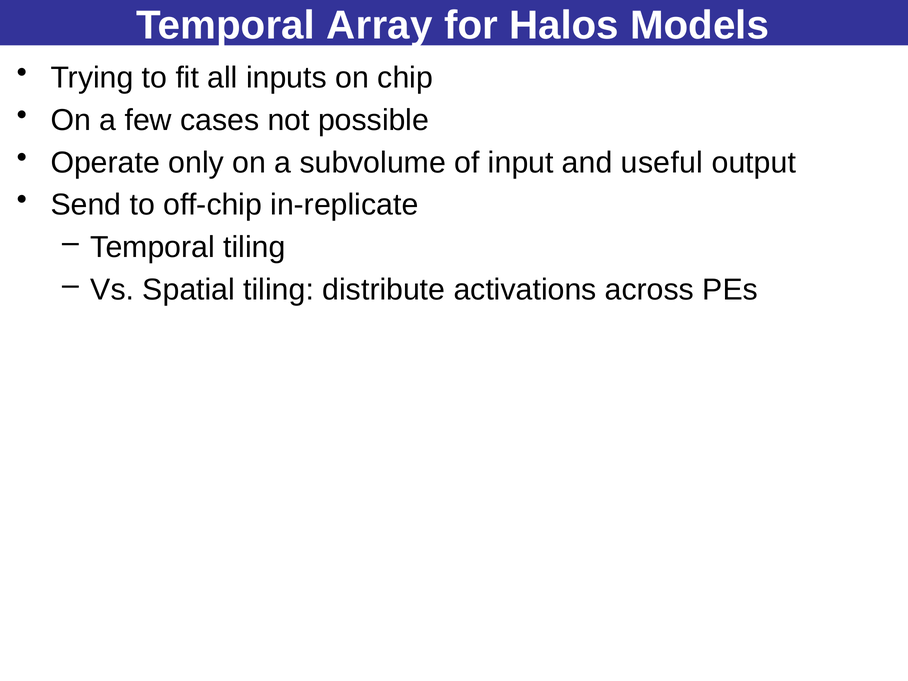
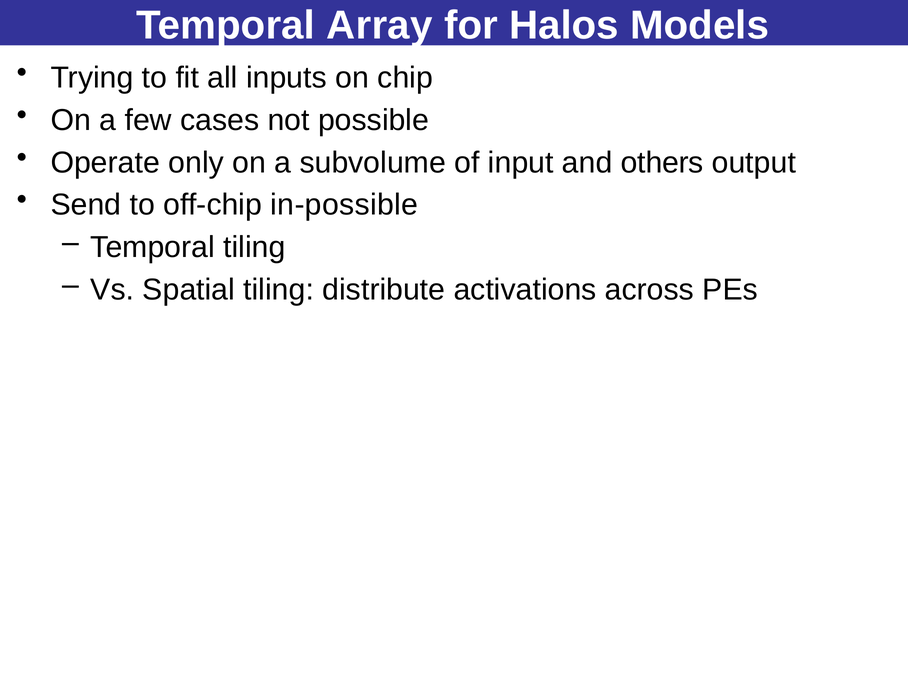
useful: useful -> others (662, 163)
in-replicate: in-replicate -> in-possible (344, 205)
